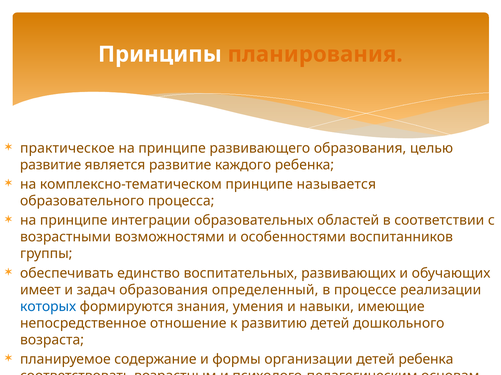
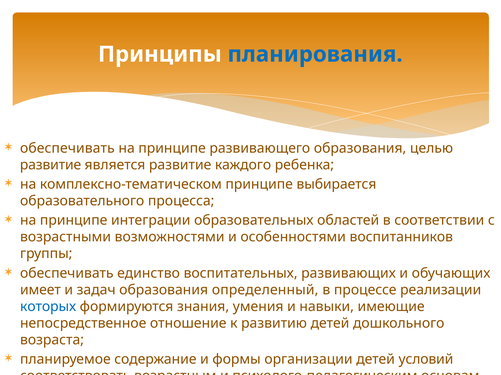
планирования colour: orange -> blue (315, 54)
практическое: практическое -> обеспечивать (67, 148)
называется: называется -> выбирается (336, 185)
детей ребенка: ребенка -> условий (426, 360)
